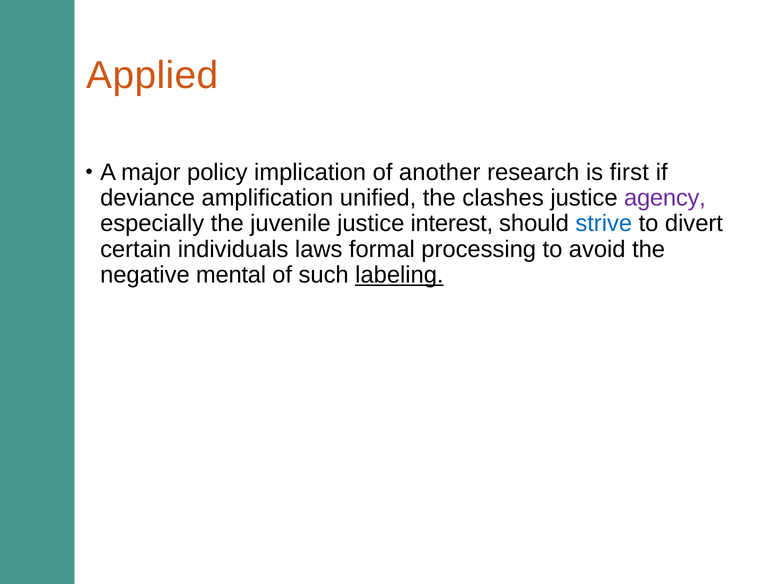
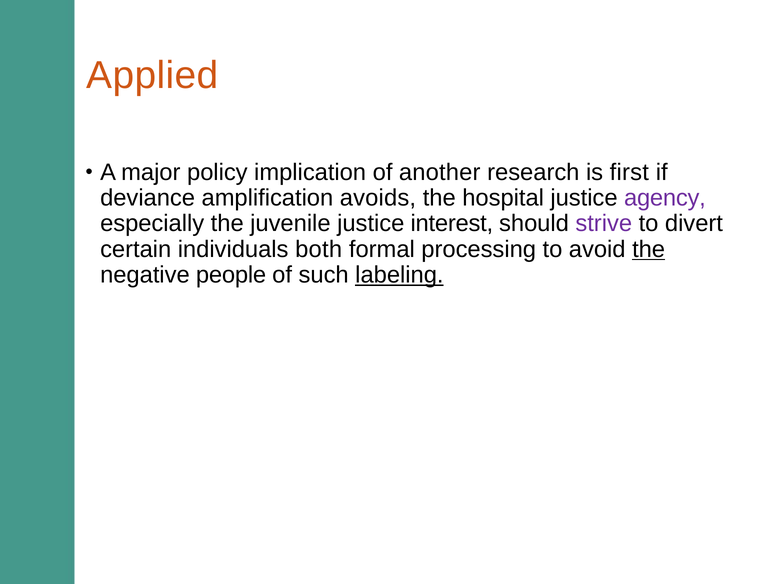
unified: unified -> avoids (378, 198)
clashes: clashes -> hospital (503, 198)
strive colour: blue -> purple (604, 223)
laws: laws -> both (319, 249)
the underline: none -> present (649, 249)
mental: mental -> people (231, 275)
